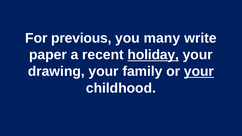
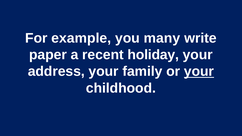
previous: previous -> example (81, 38)
holiday underline: present -> none (153, 55)
drawing: drawing -> address (56, 71)
